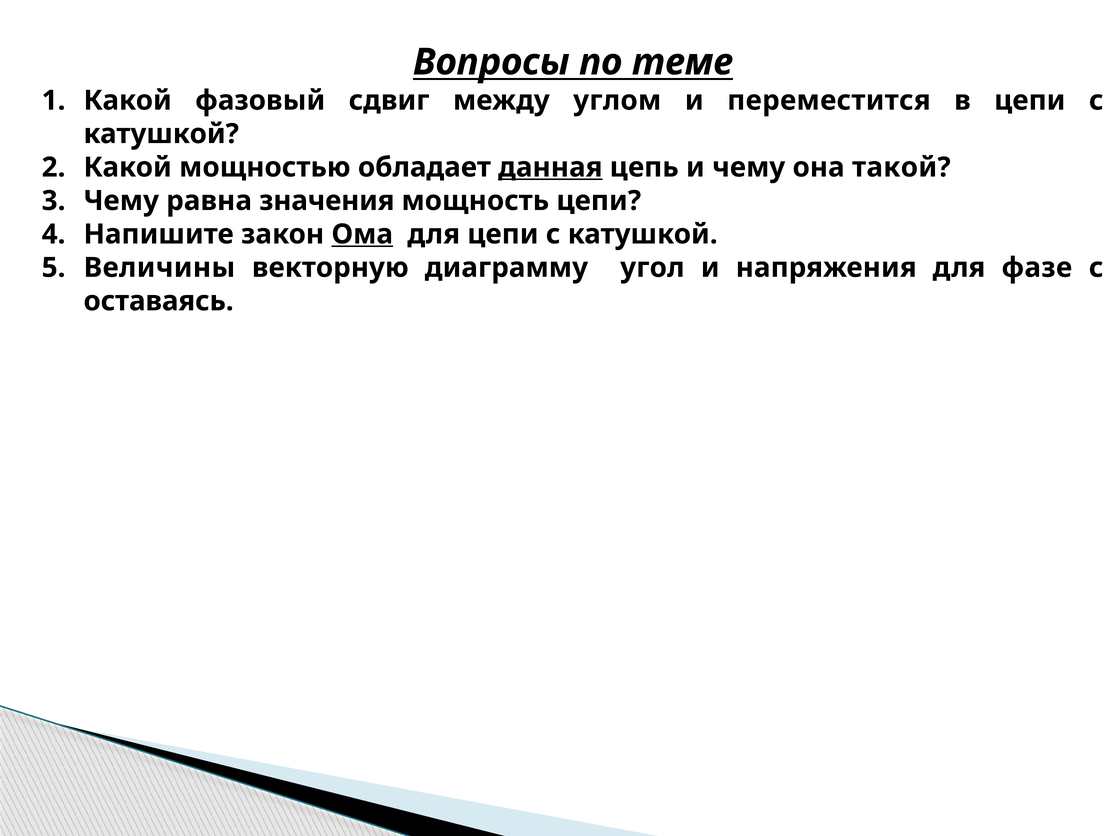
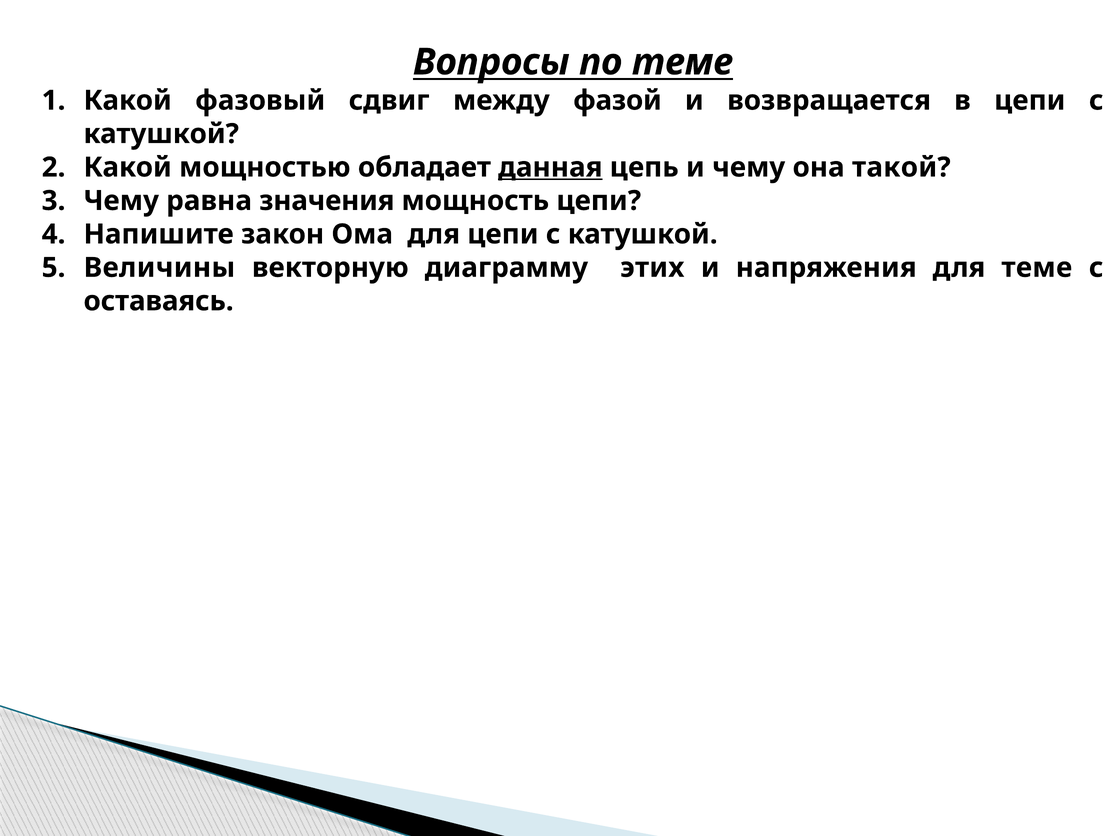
углом: углом -> фазой (617, 101)
переместится: переместится -> возвращается (829, 101)
Ома underline: present -> none (362, 234)
угол: угол -> этих (652, 268)
для фазе: фазе -> теме (1037, 268)
